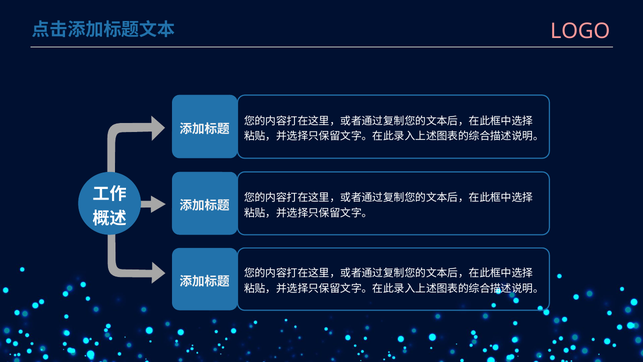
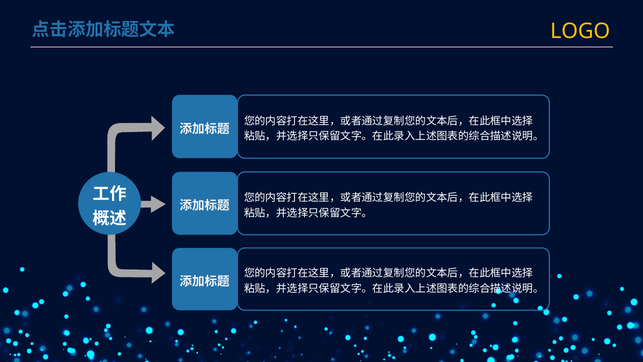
LOGO colour: pink -> yellow (580, 31)
